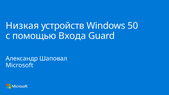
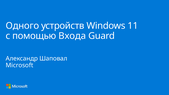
Низкая: Низкая -> Одного (22, 26)
50: 50 -> 11 (133, 26)
